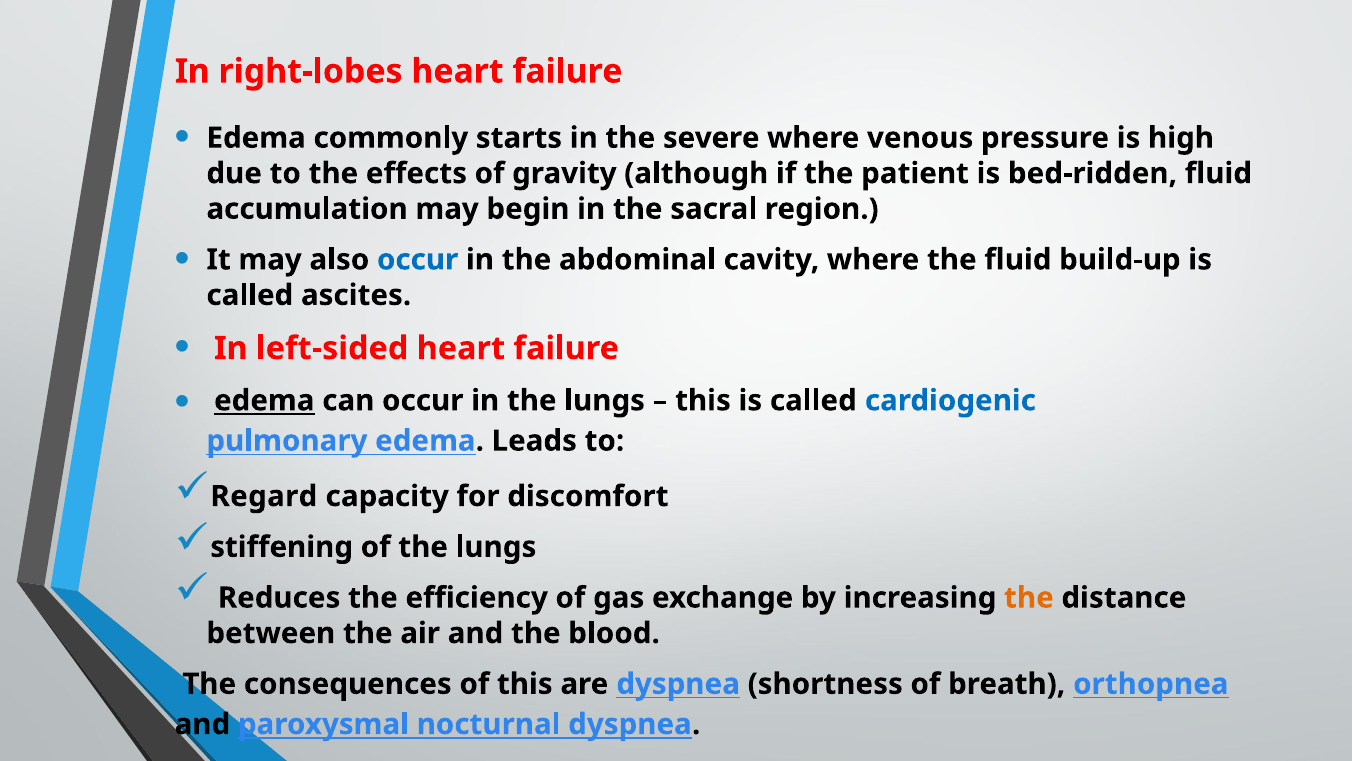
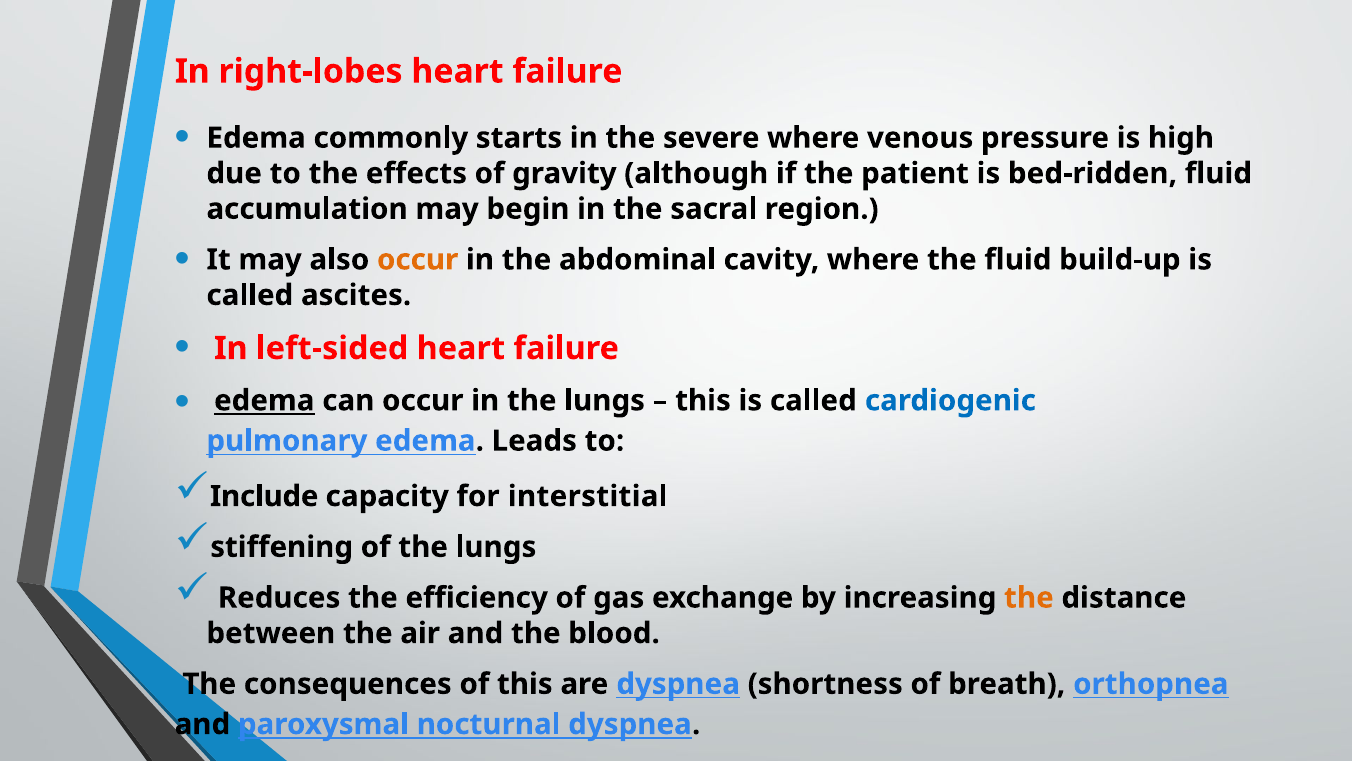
occur colour: blue -> orange (418, 260)
Regard: Regard -> Include (264, 496)
discomfort: discomfort -> interstitial (588, 496)
